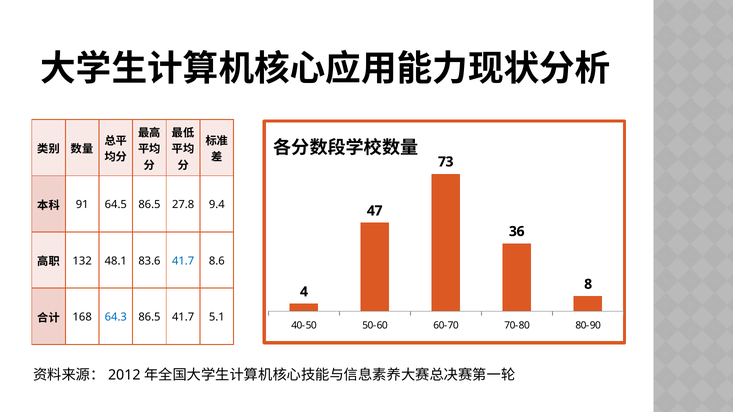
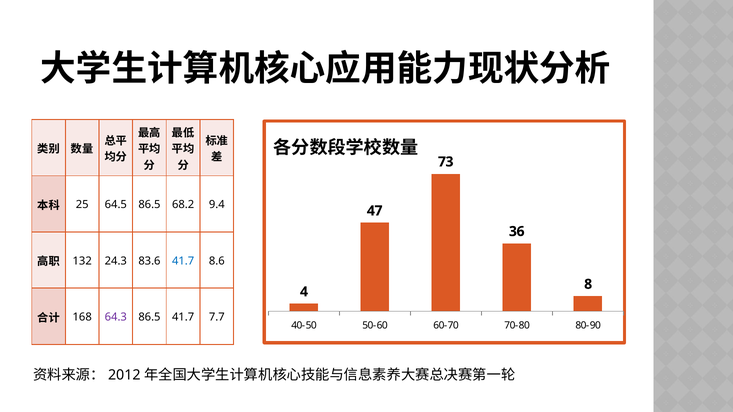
91: 91 -> 25 (82, 205)
27.8: 27.8 -> 68.2 (183, 205)
48.1: 48.1 -> 24.3 (116, 261)
64.3 colour: blue -> purple (116, 317)
5.1: 5.1 -> 7.7 (217, 317)
